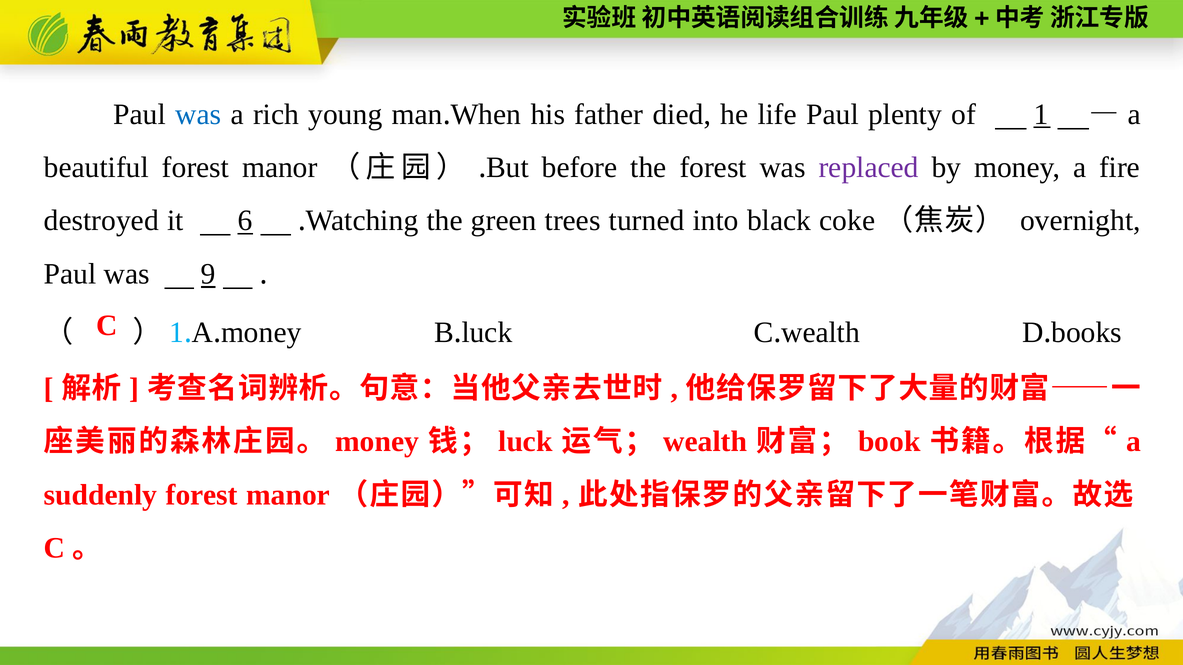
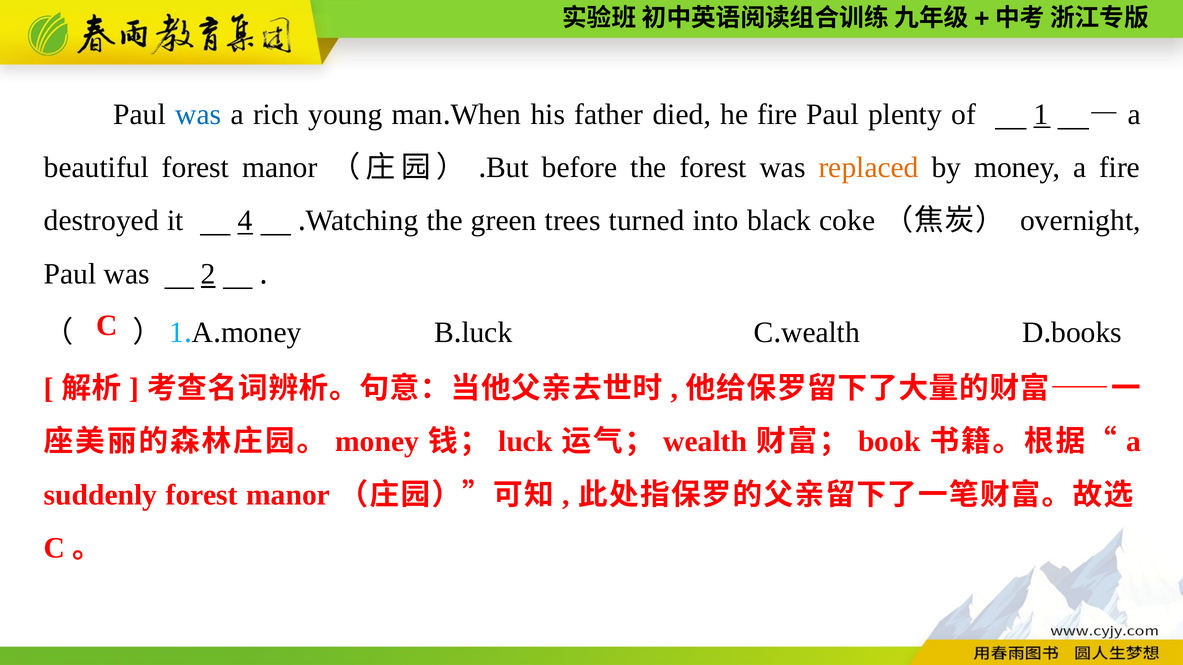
he life: life -> fire (777, 114)
replaced colour: purple -> orange (869, 168)
6: 6 -> 4 (245, 221)
9: 9 -> 2 (208, 274)
